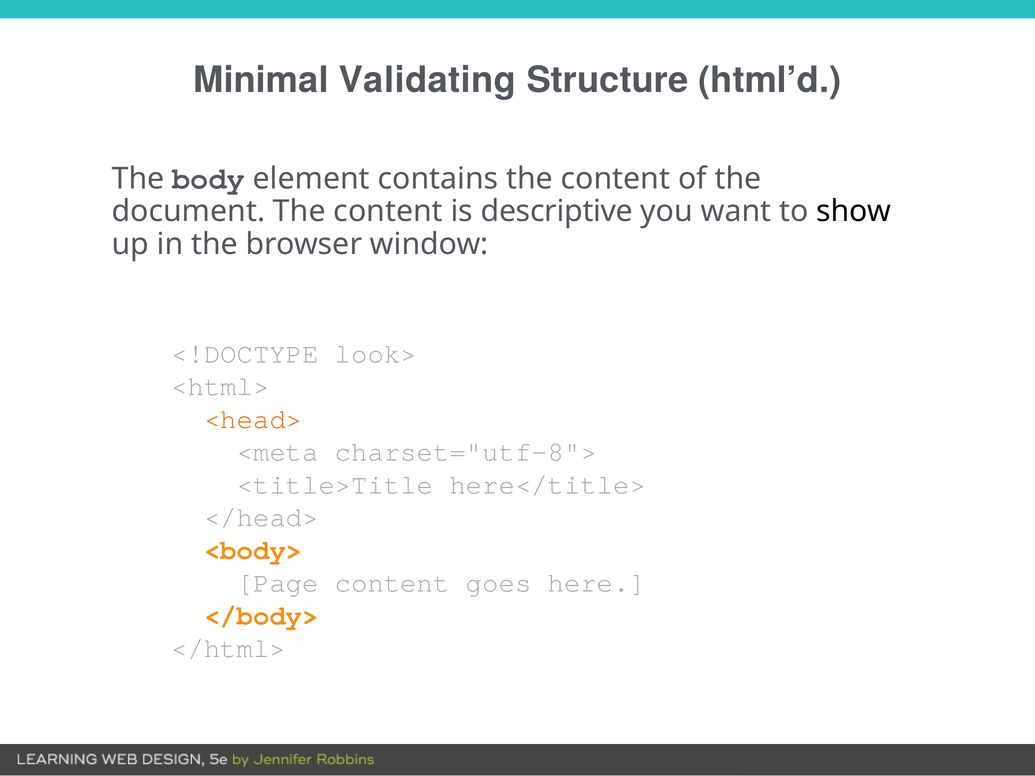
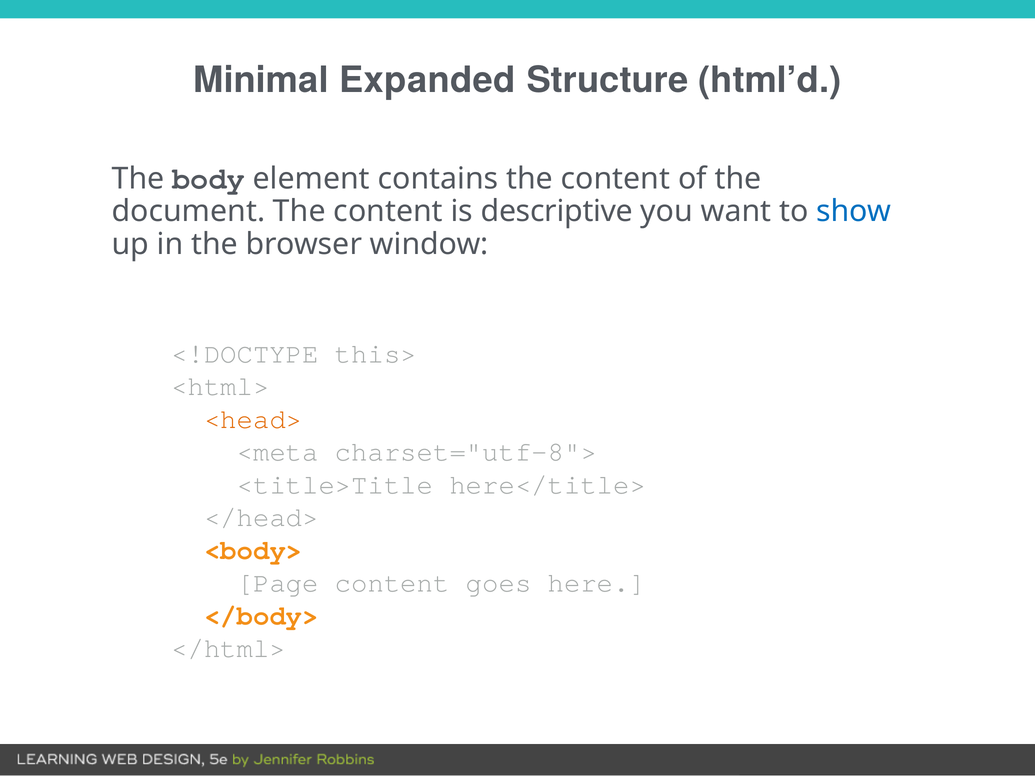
Validating: Validating -> Expanded (427, 80)
show colour: black -> blue (854, 211)
look>: look> -> this> (376, 354)
